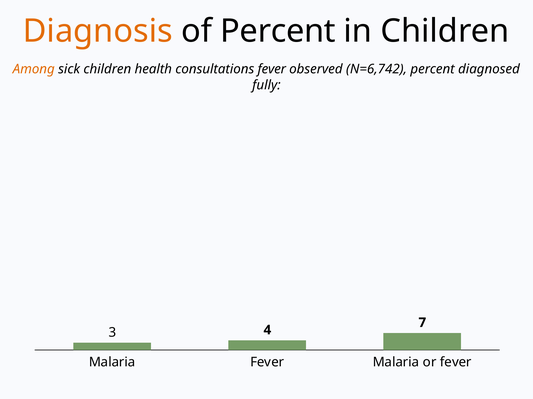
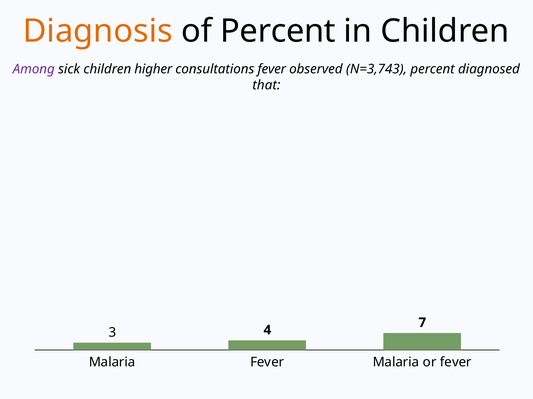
Among colour: orange -> purple (34, 69)
health: health -> higher (153, 69)
N=6,742: N=6,742 -> N=3,743 (377, 69)
fully: fully -> that (266, 85)
